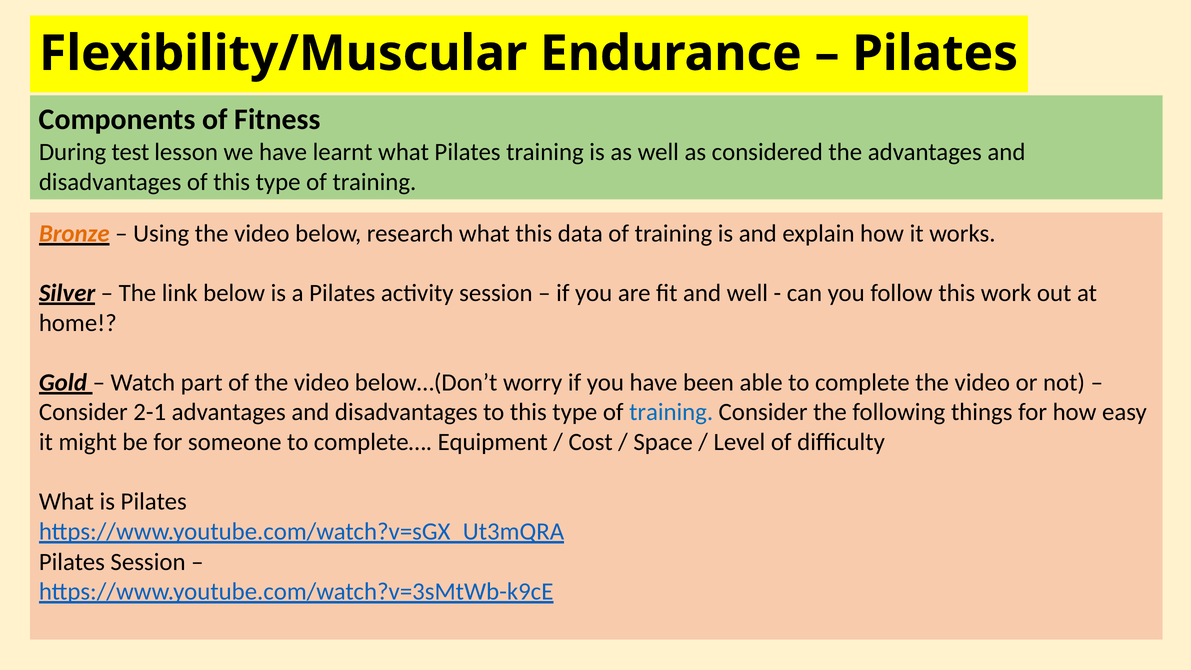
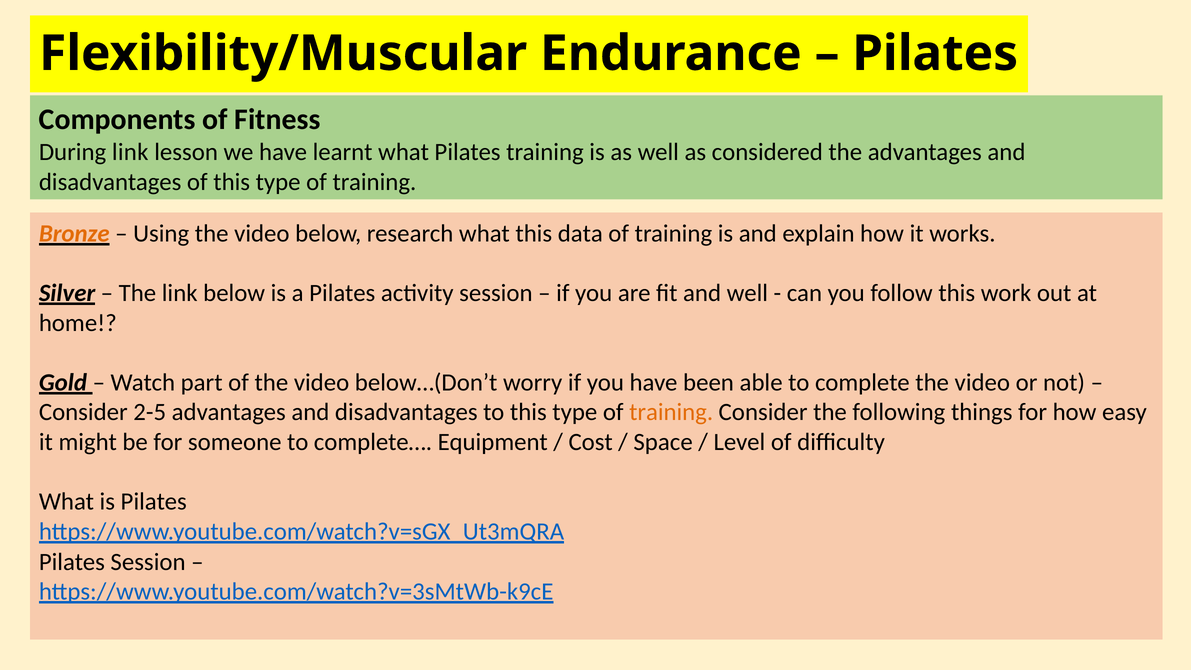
During test: test -> link (130, 152)
2-1: 2-1 -> 2-5 (150, 412)
training colour: blue -> orange (671, 412)
